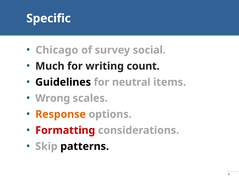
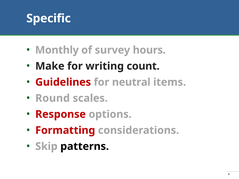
Chicago: Chicago -> Monthly (57, 50)
social: social -> hours (149, 50)
Much: Much -> Make (50, 66)
Guidelines colour: black -> red (63, 82)
Wrong: Wrong -> Round (53, 98)
Response colour: orange -> red (61, 114)
